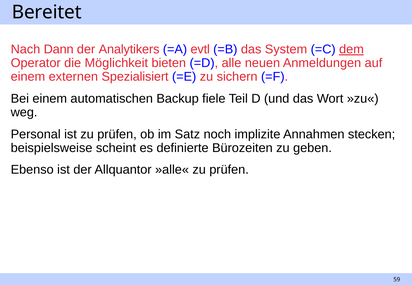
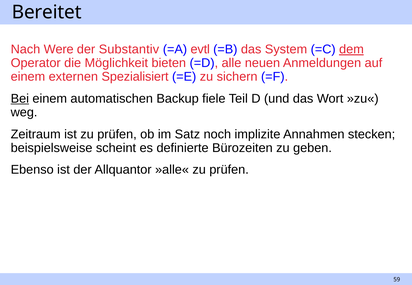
Dann: Dann -> Were (59, 49)
Analytikers: Analytikers -> Substantiv (129, 49)
Bei underline: none -> present (20, 99)
Personal: Personal -> Zeitraum (36, 134)
